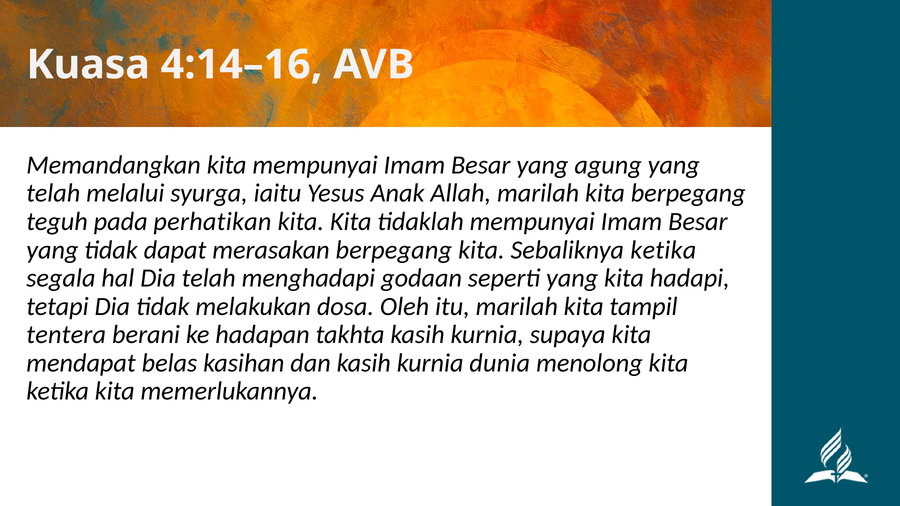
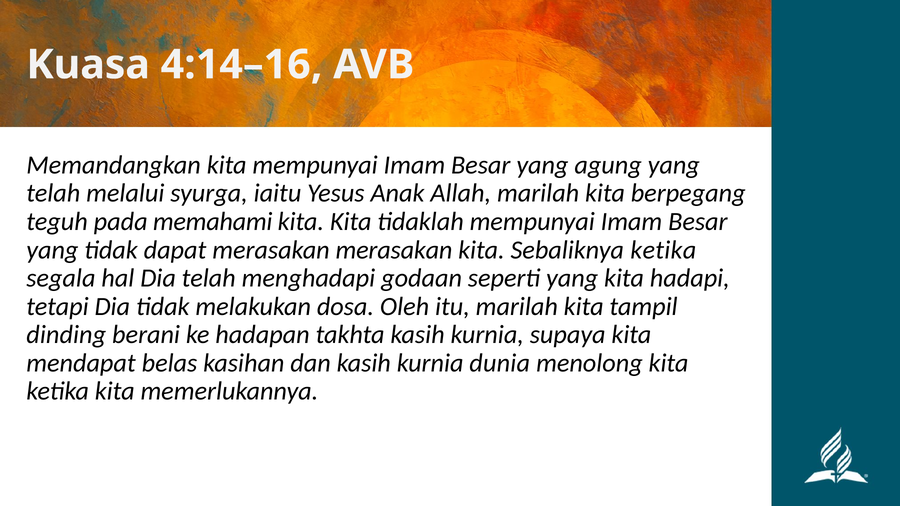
perhatikan: perhatikan -> memahami (213, 222)
merasakan berpegang: berpegang -> merasakan (394, 250)
tentera: tentera -> dinding (66, 335)
